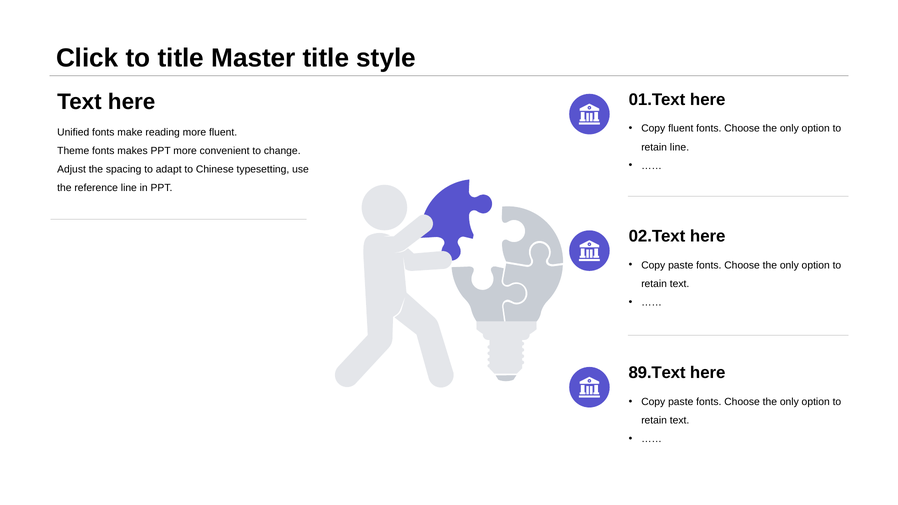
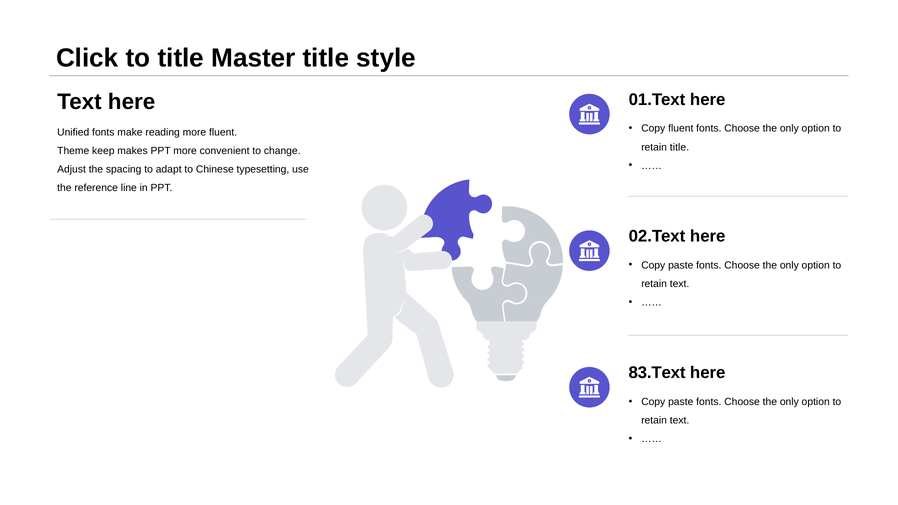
retain line: line -> title (680, 147)
Theme fonts: fonts -> keep (103, 151)
89.Text: 89.Text -> 83.Text (657, 373)
